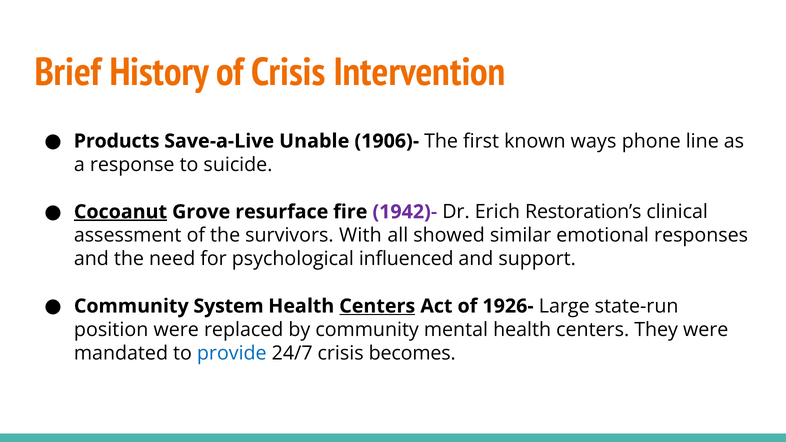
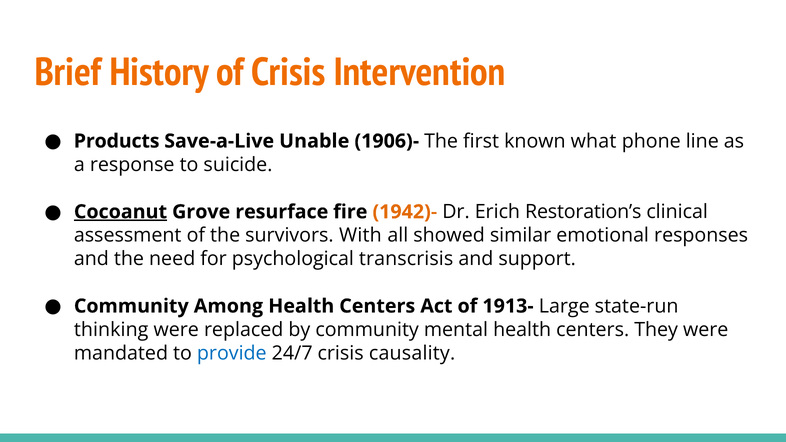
ways: ways -> what (594, 141)
1942)- colour: purple -> orange (405, 212)
influenced: influenced -> transcrisis (406, 259)
System: System -> Among (228, 306)
Centers underline: present -> none (377, 306)
1926-: 1926- -> 1913- (508, 306)
position: position -> thinking (111, 330)
becomes: becomes -> causality (412, 353)
